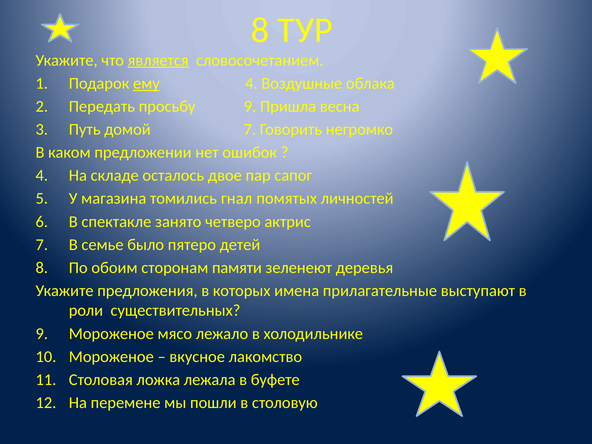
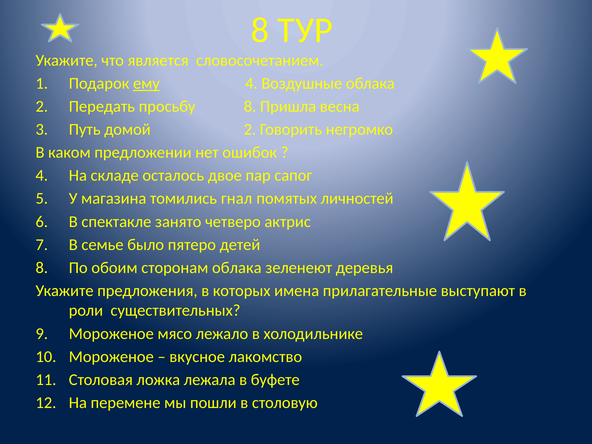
является underline: present -> none (158, 60)
просьбу 9: 9 -> 8 (250, 106)
домой 7: 7 -> 2 (250, 129)
сторонам памяти: памяти -> облака (237, 268)
